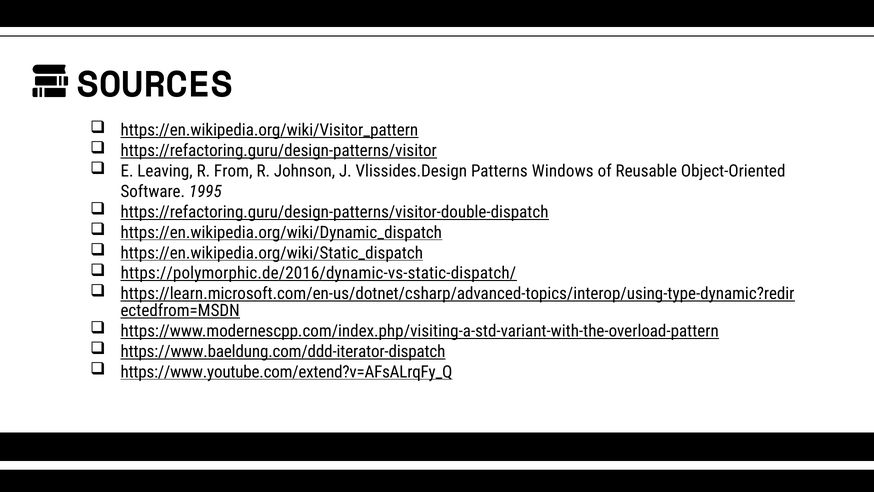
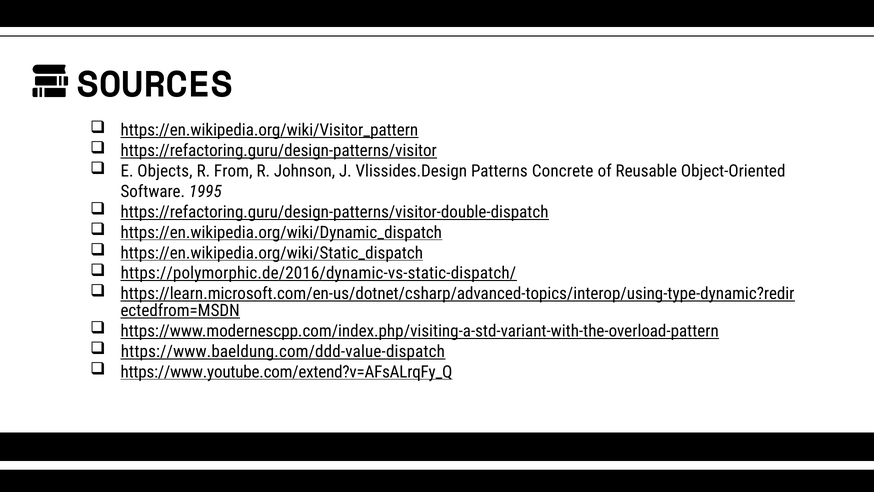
Leaving: Leaving -> Objects (165, 171)
Windows: Windows -> Concrete (563, 171)
https://www.baeldung.com/ddd-iterator-dispatch: https://www.baeldung.com/ddd-iterator-dispatch -> https://www.baeldung.com/ddd-value-dispatch (283, 351)
